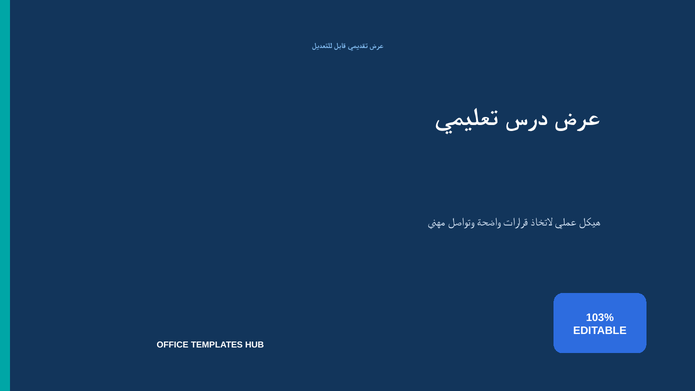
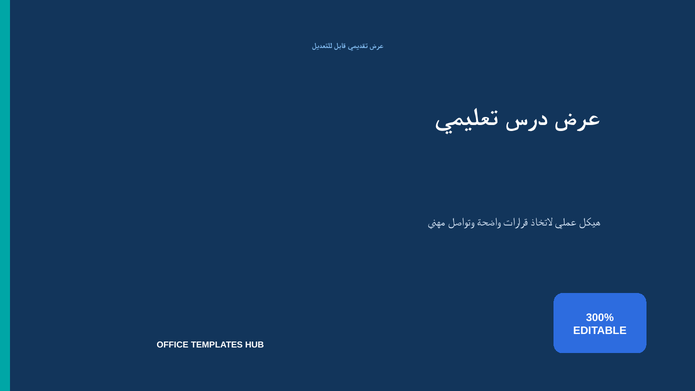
103%: 103% -> 300% (600, 318)
